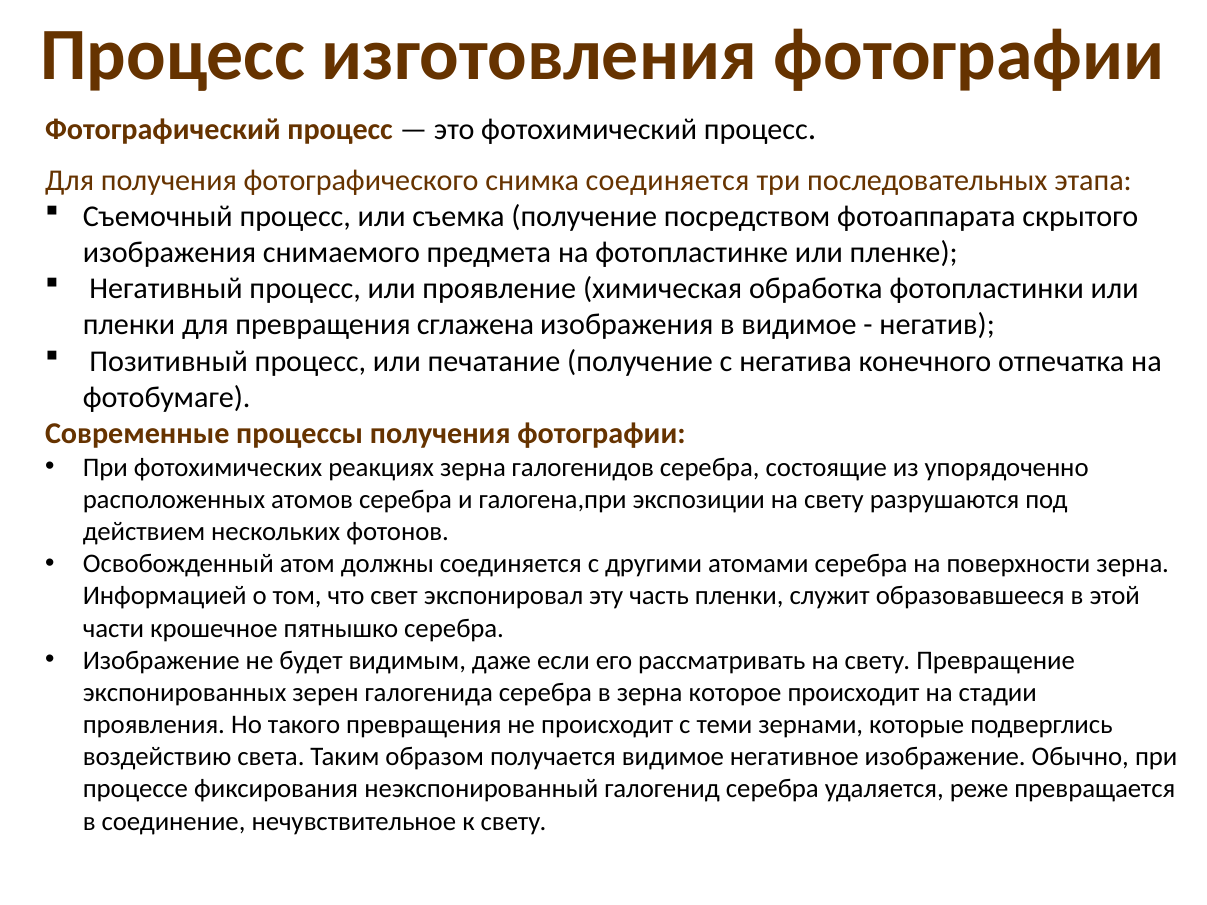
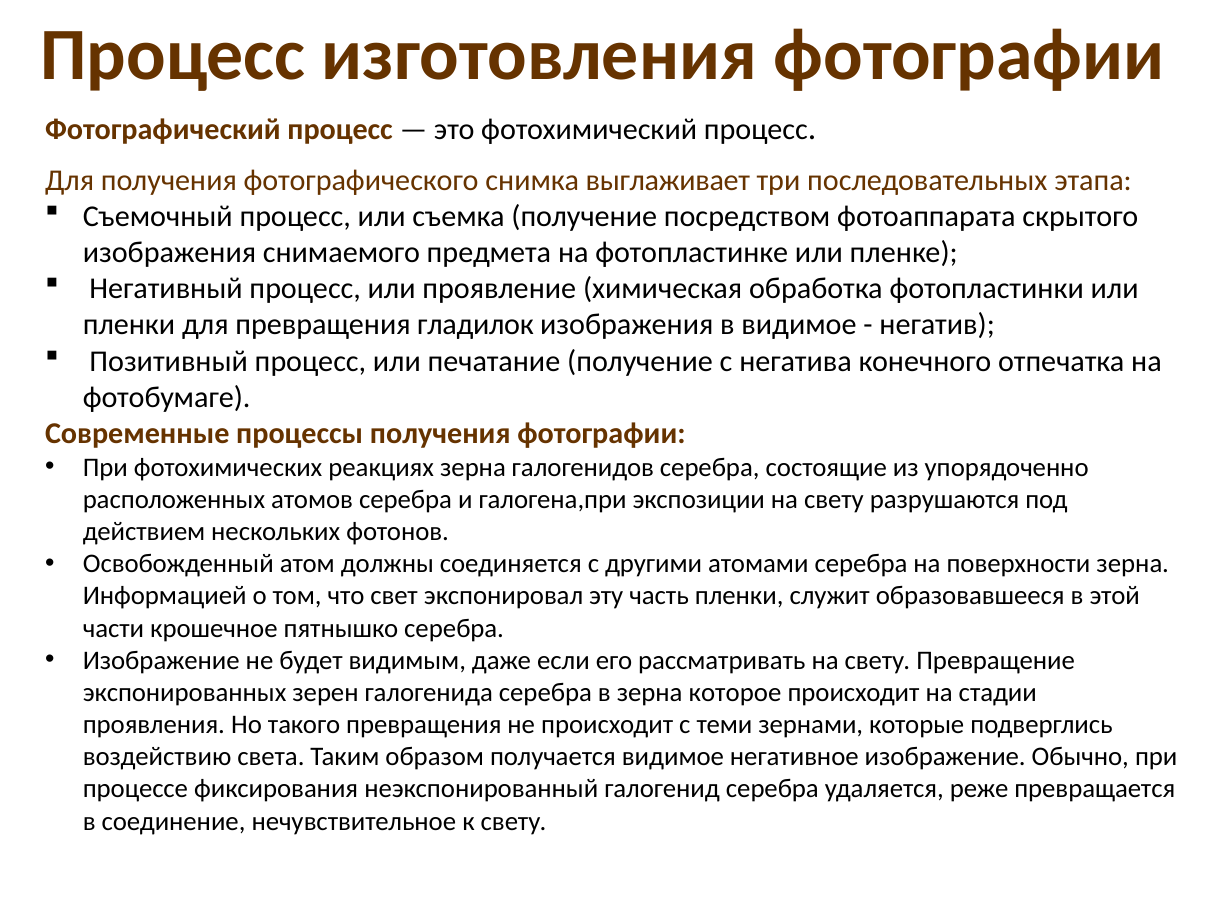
снимка соединяется: соединяется -> выглаживает (668, 180)
сглажена: сглажена -> гладилок (475, 325)
